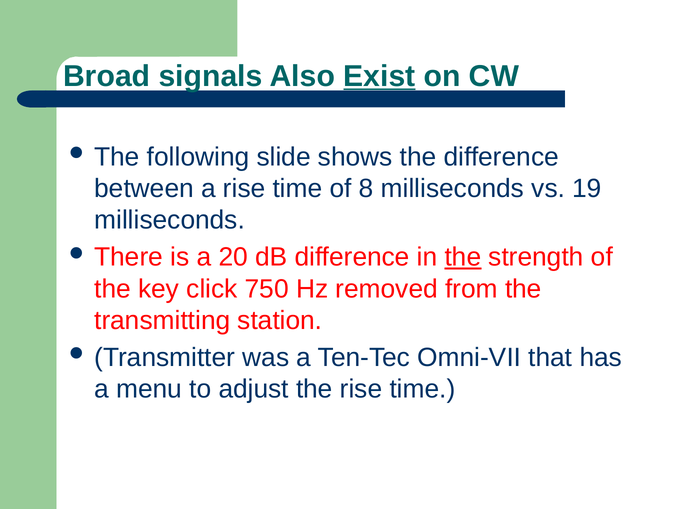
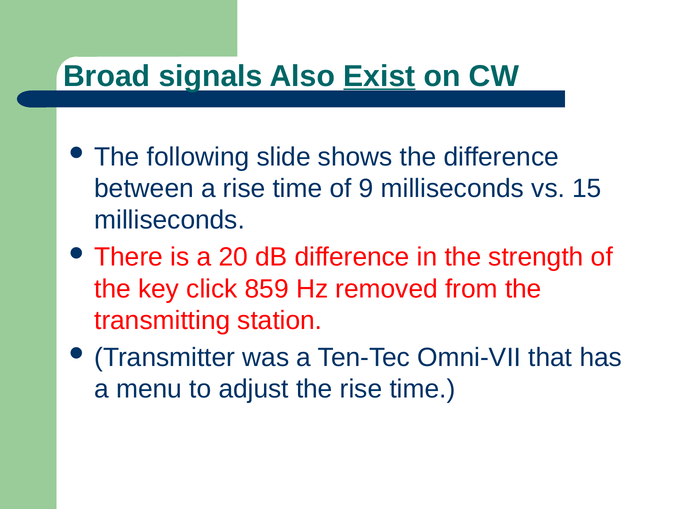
8: 8 -> 9 (366, 188)
19: 19 -> 15 (587, 188)
the underline: present -> none (463, 257)
750: 750 -> 859 (267, 289)
